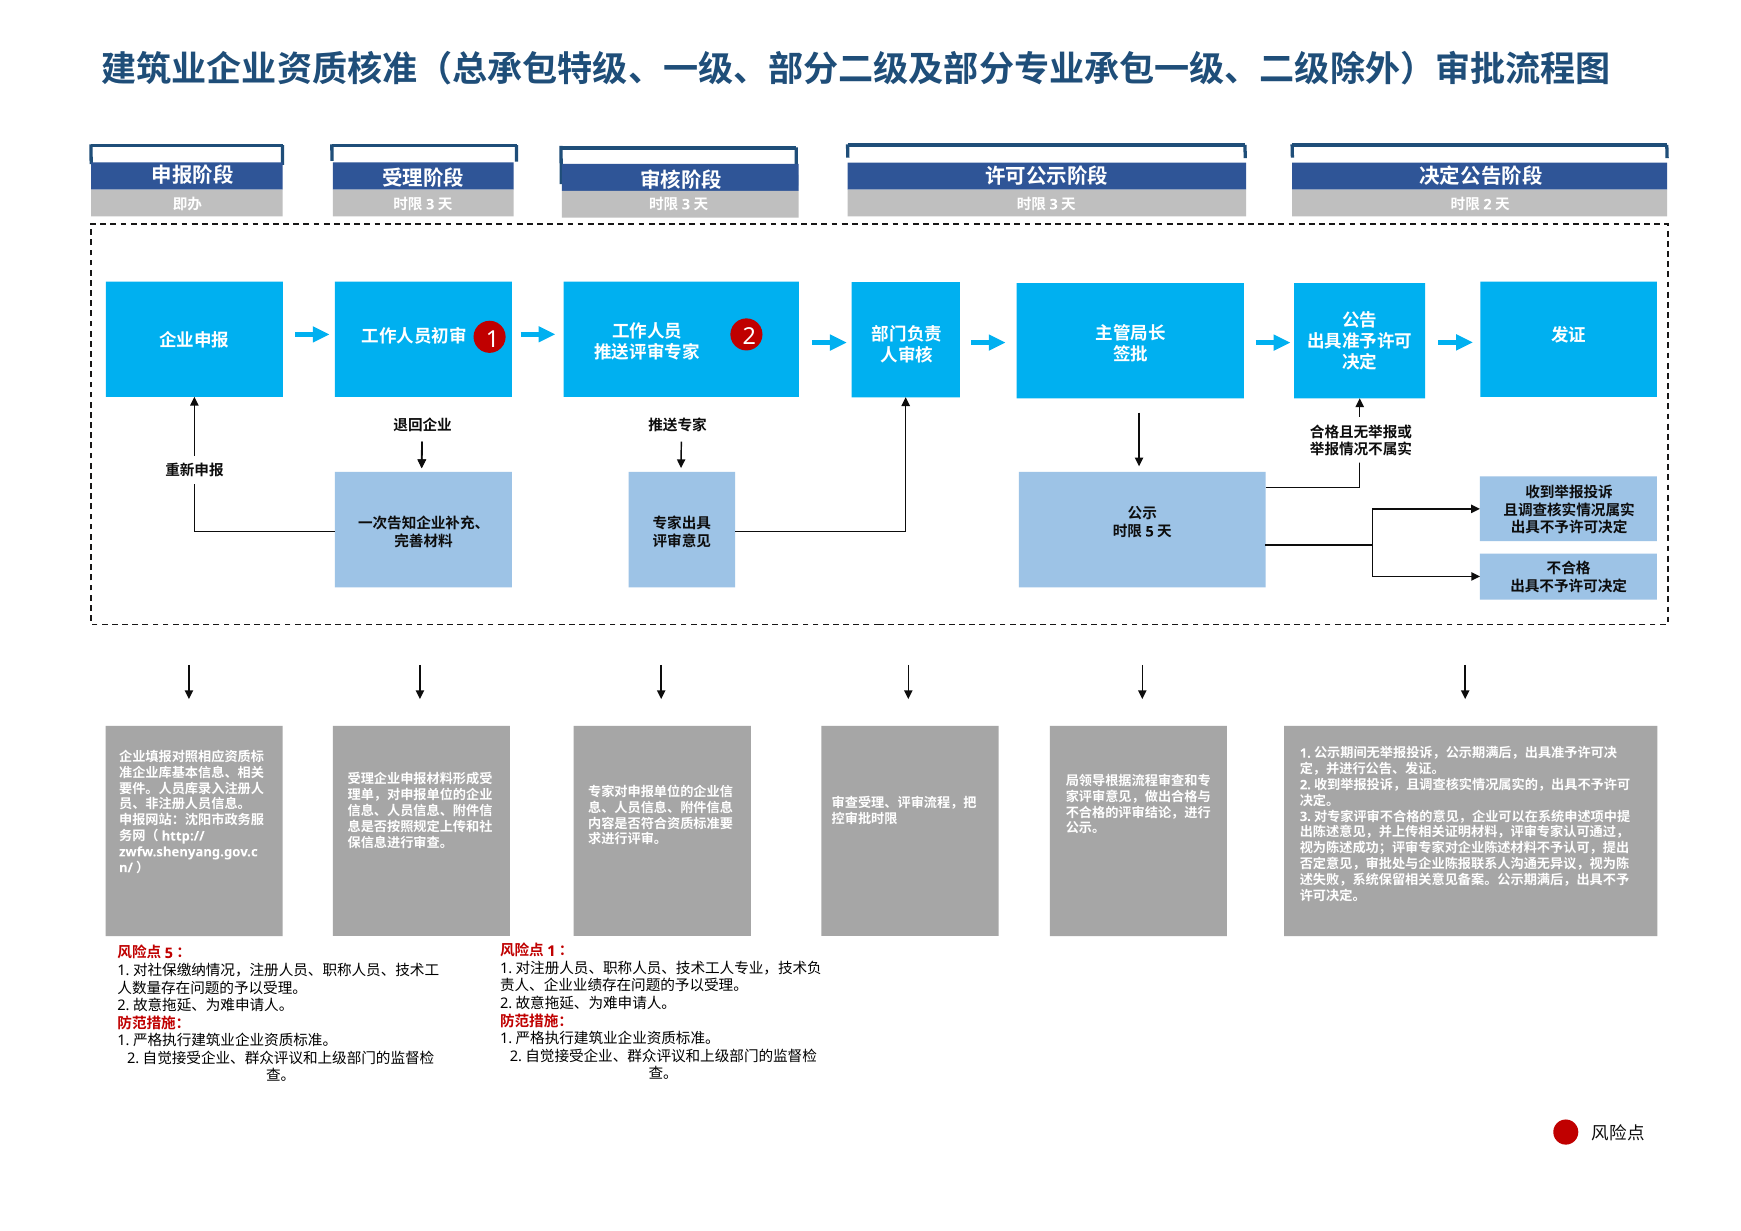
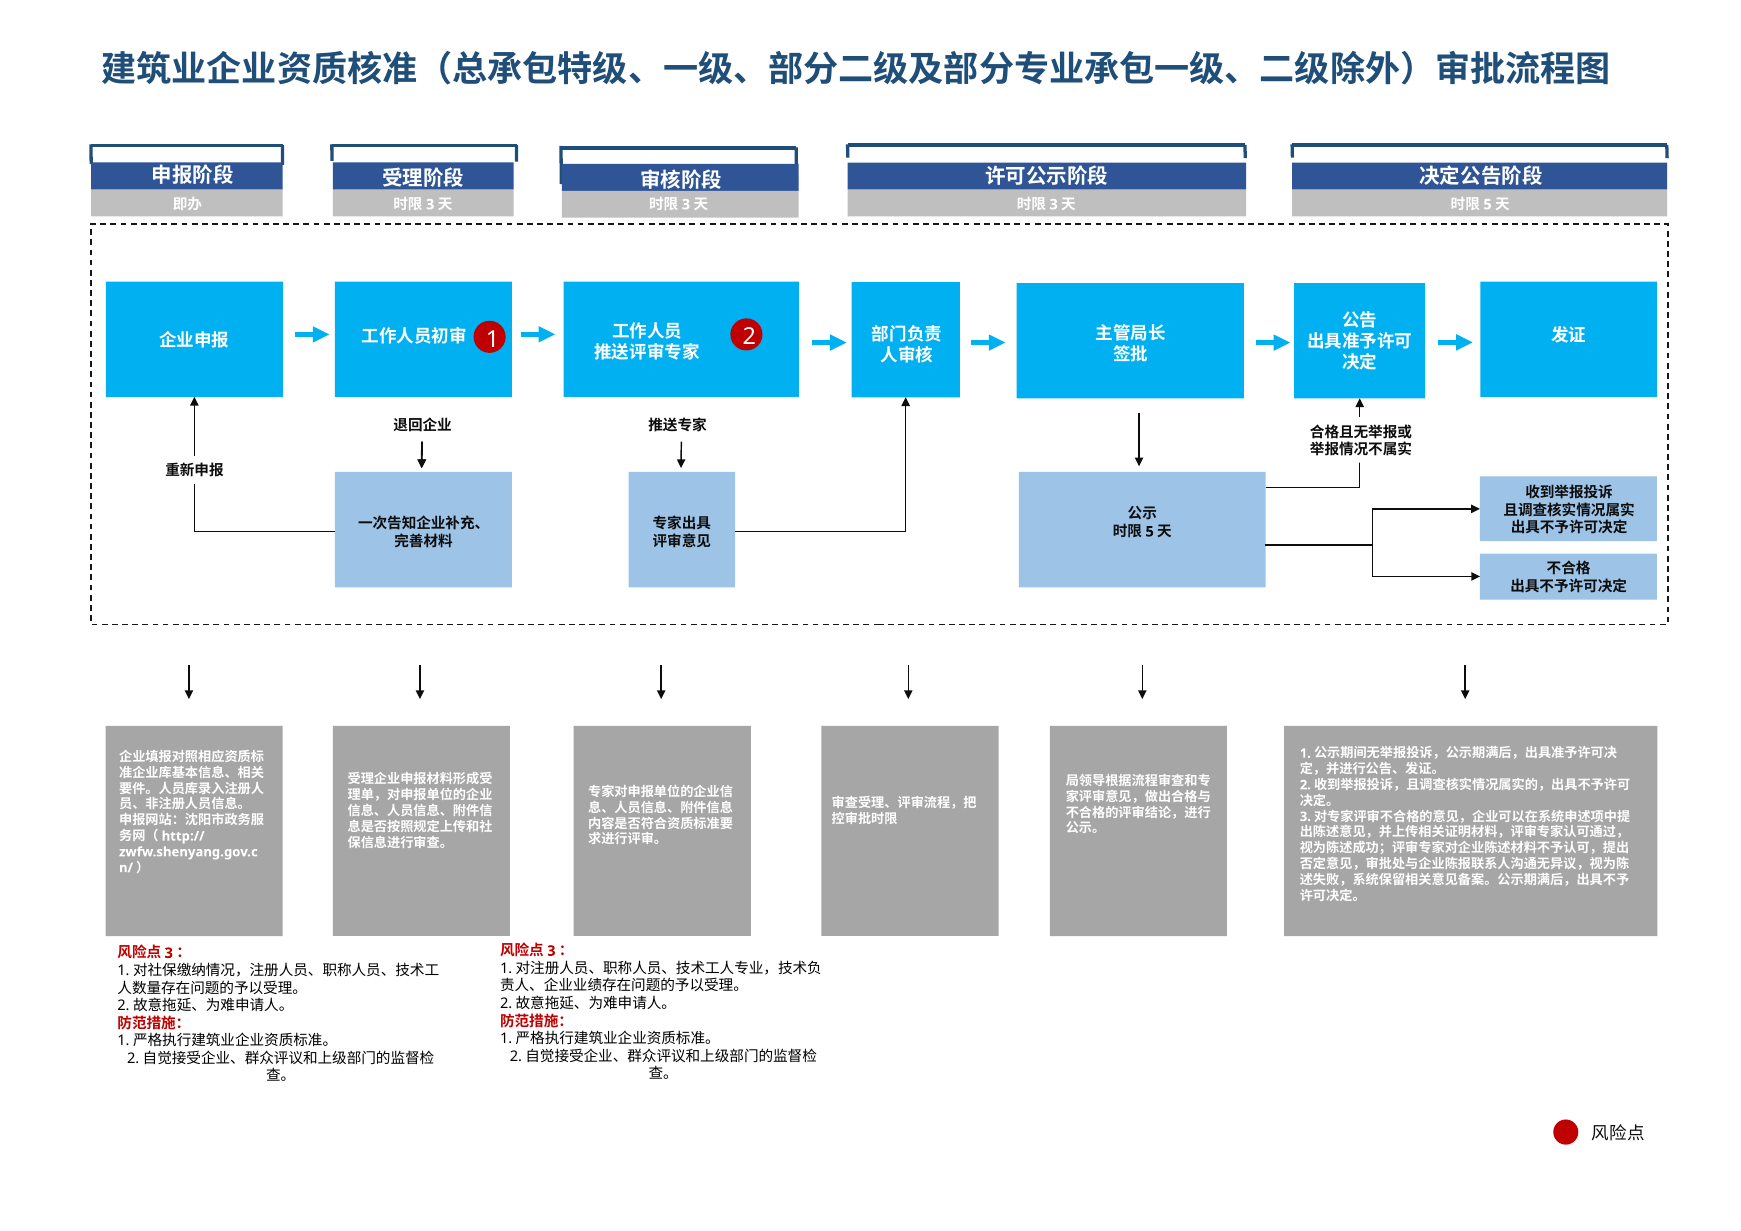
2: 2 -> 5 (1488, 205)
1: 1 -> 3 (551, 951)
5: 5 -> 3 (169, 953)
